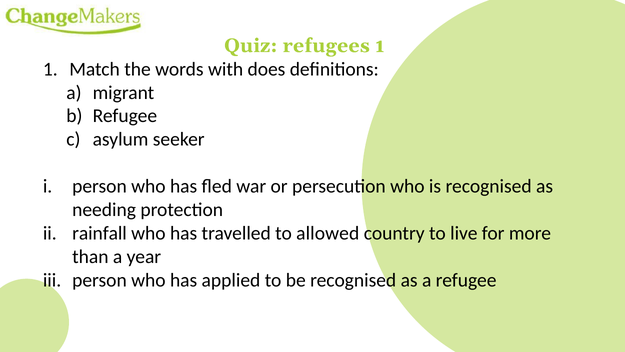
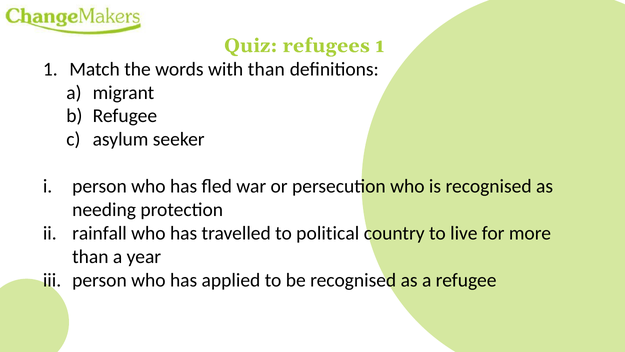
with does: does -> than (266, 69)
allowed: allowed -> political (328, 233)
